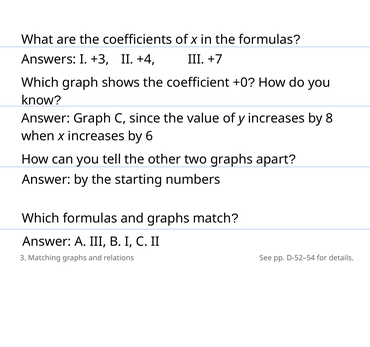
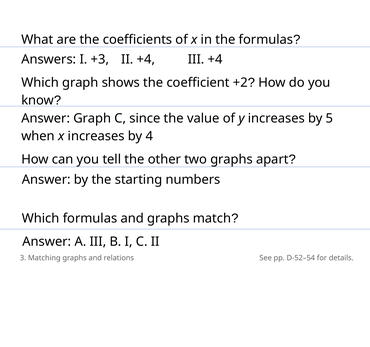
III +7: +7 -> +4 (215, 60)
+0: +0 -> +2 (240, 83)
8: 8 -> 5 (329, 119)
6: 6 -> 4 (149, 136)
